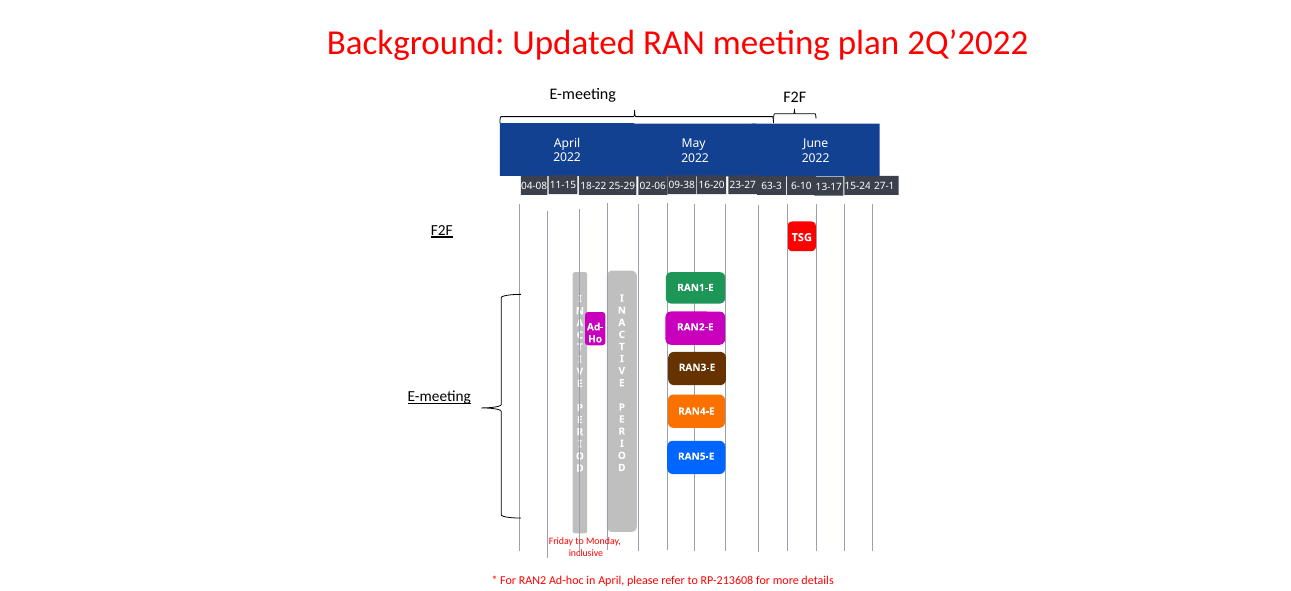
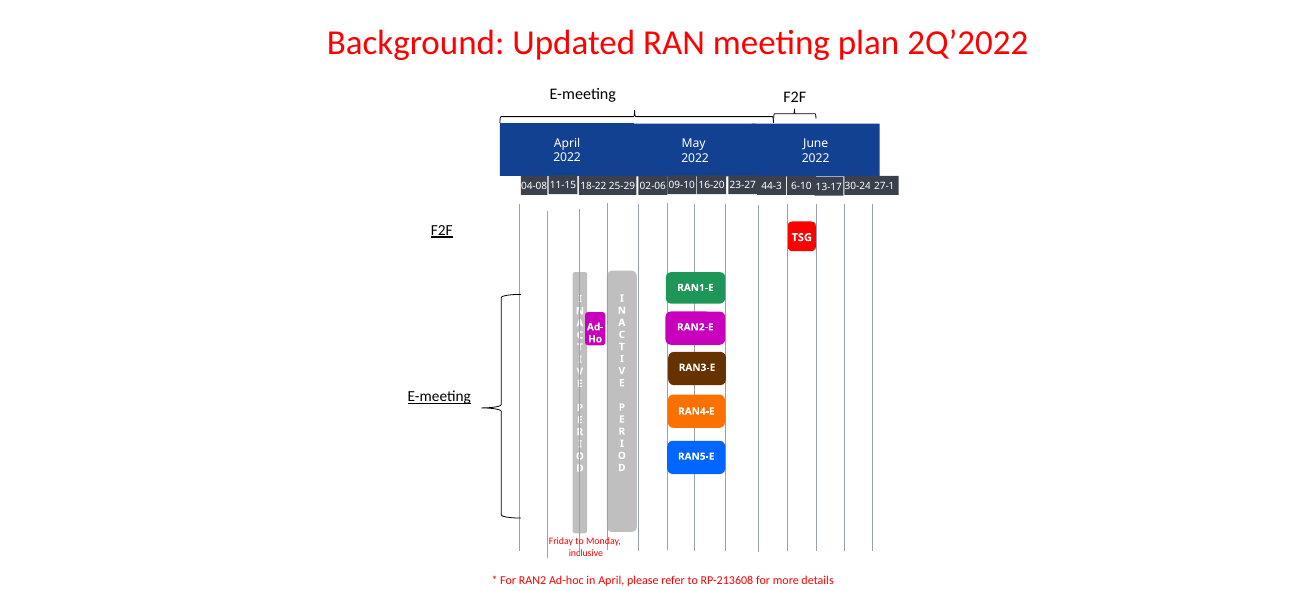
09-38: 09-38 -> 09-10 (682, 185)
63-3: 63-3 -> 44-3 (772, 186)
15-24: 15-24 -> 30-24 (858, 186)
